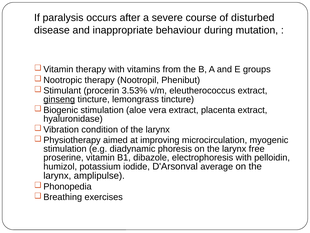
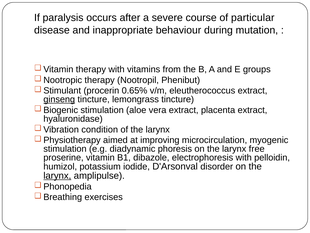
disturbed: disturbed -> particular (253, 18)
3.53%: 3.53% -> 0.65% (135, 91)
average: average -> disorder (217, 166)
larynx underline: none -> present (57, 175)
